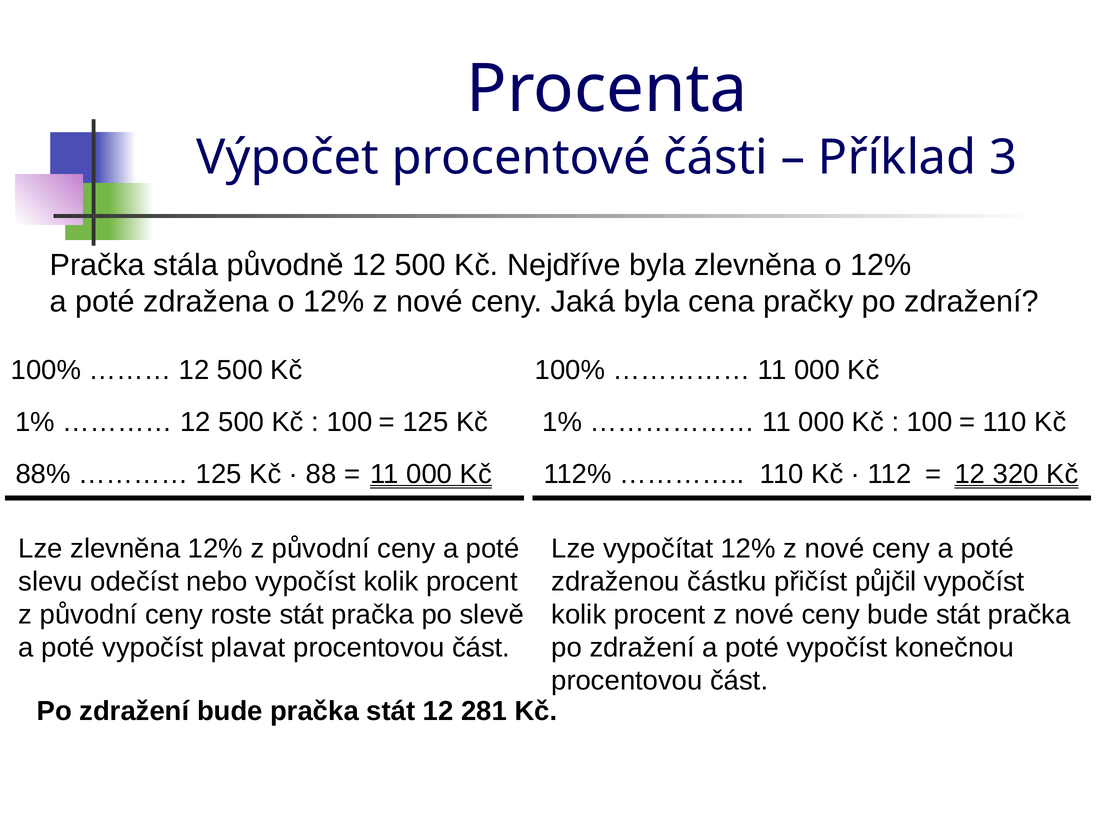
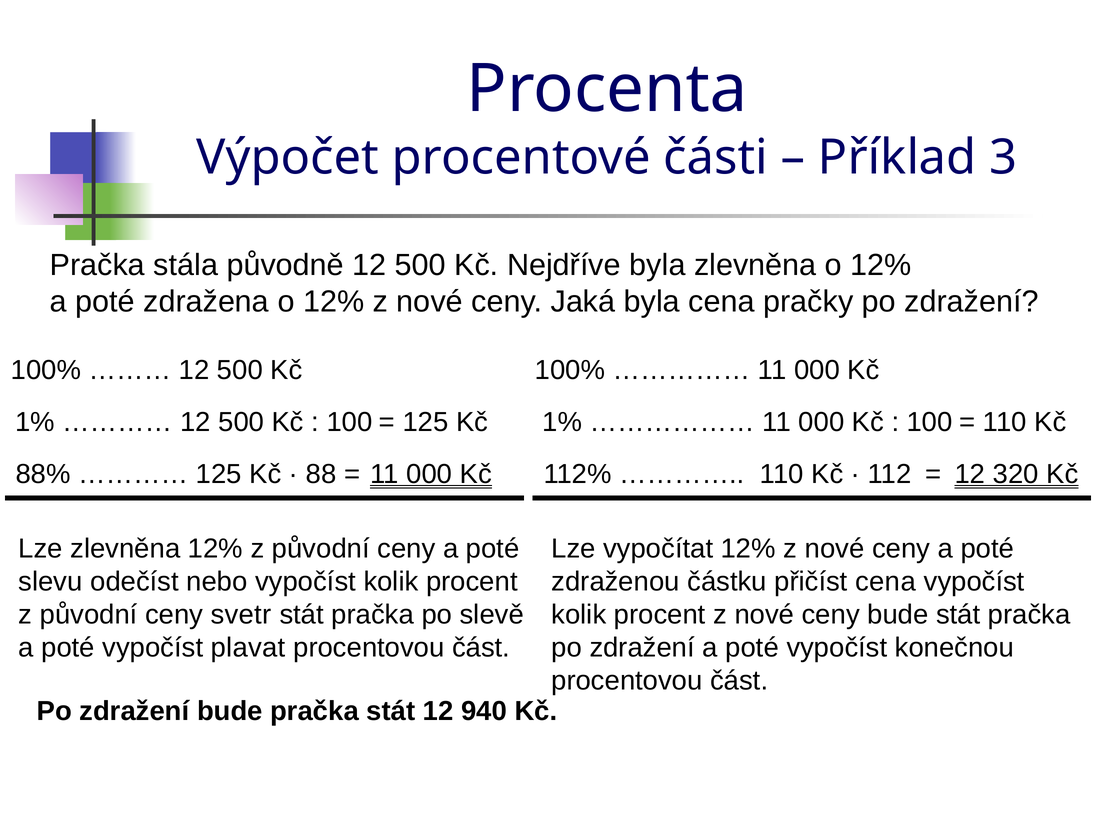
přičíst půjčil: půjčil -> cena (886, 582)
roste: roste -> svetr (241, 615)
281: 281 -> 940 (484, 711)
